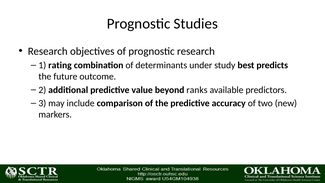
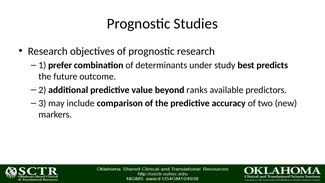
rating: rating -> prefer (60, 65)
